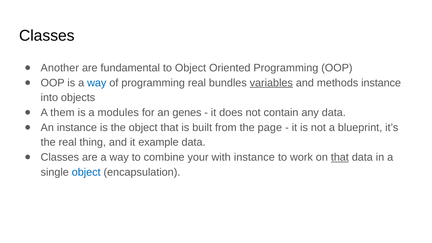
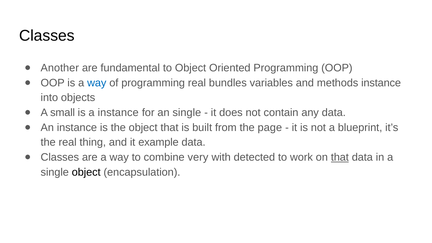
variables underline: present -> none (271, 83)
them: them -> small (63, 113)
a modules: modules -> instance (118, 113)
an genes: genes -> single (187, 113)
your: your -> very (198, 157)
with instance: instance -> detected (254, 157)
object colour: blue -> black (86, 172)
